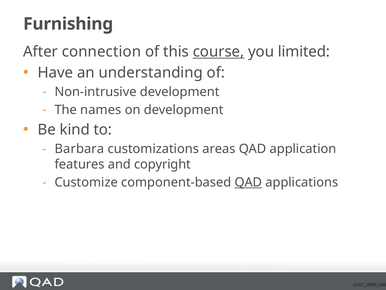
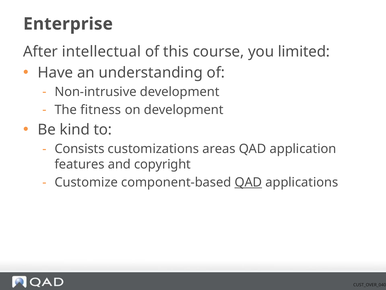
Furnishing: Furnishing -> Enterprise (68, 24)
connection: connection -> intellectual (101, 52)
course underline: present -> none (218, 52)
names: names -> fitness (101, 110)
Barbara: Barbara -> Consists (79, 149)
